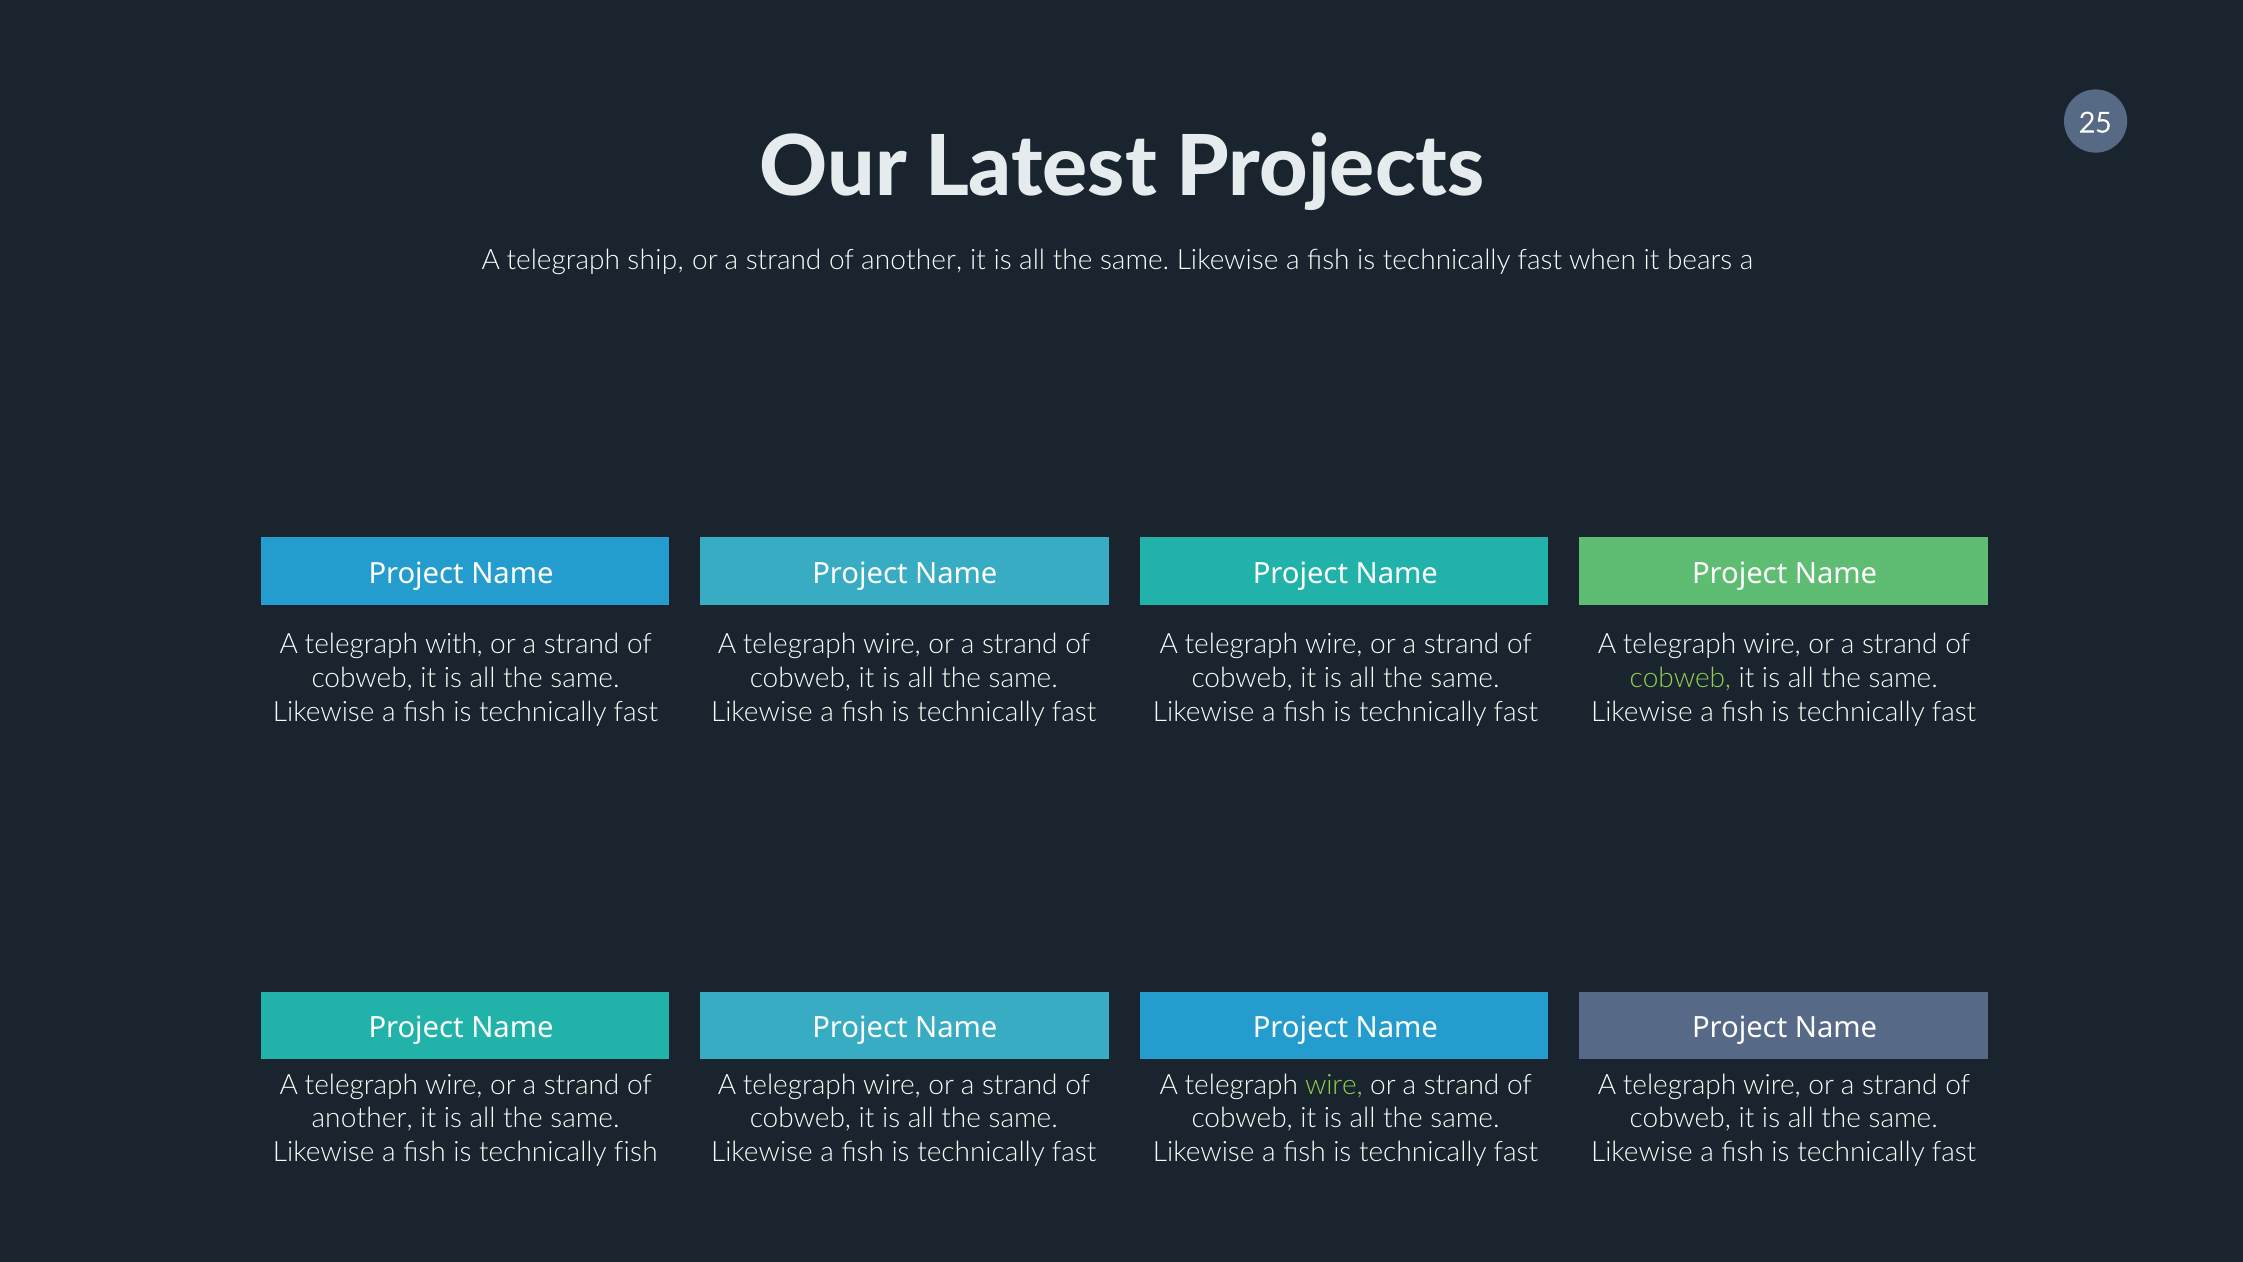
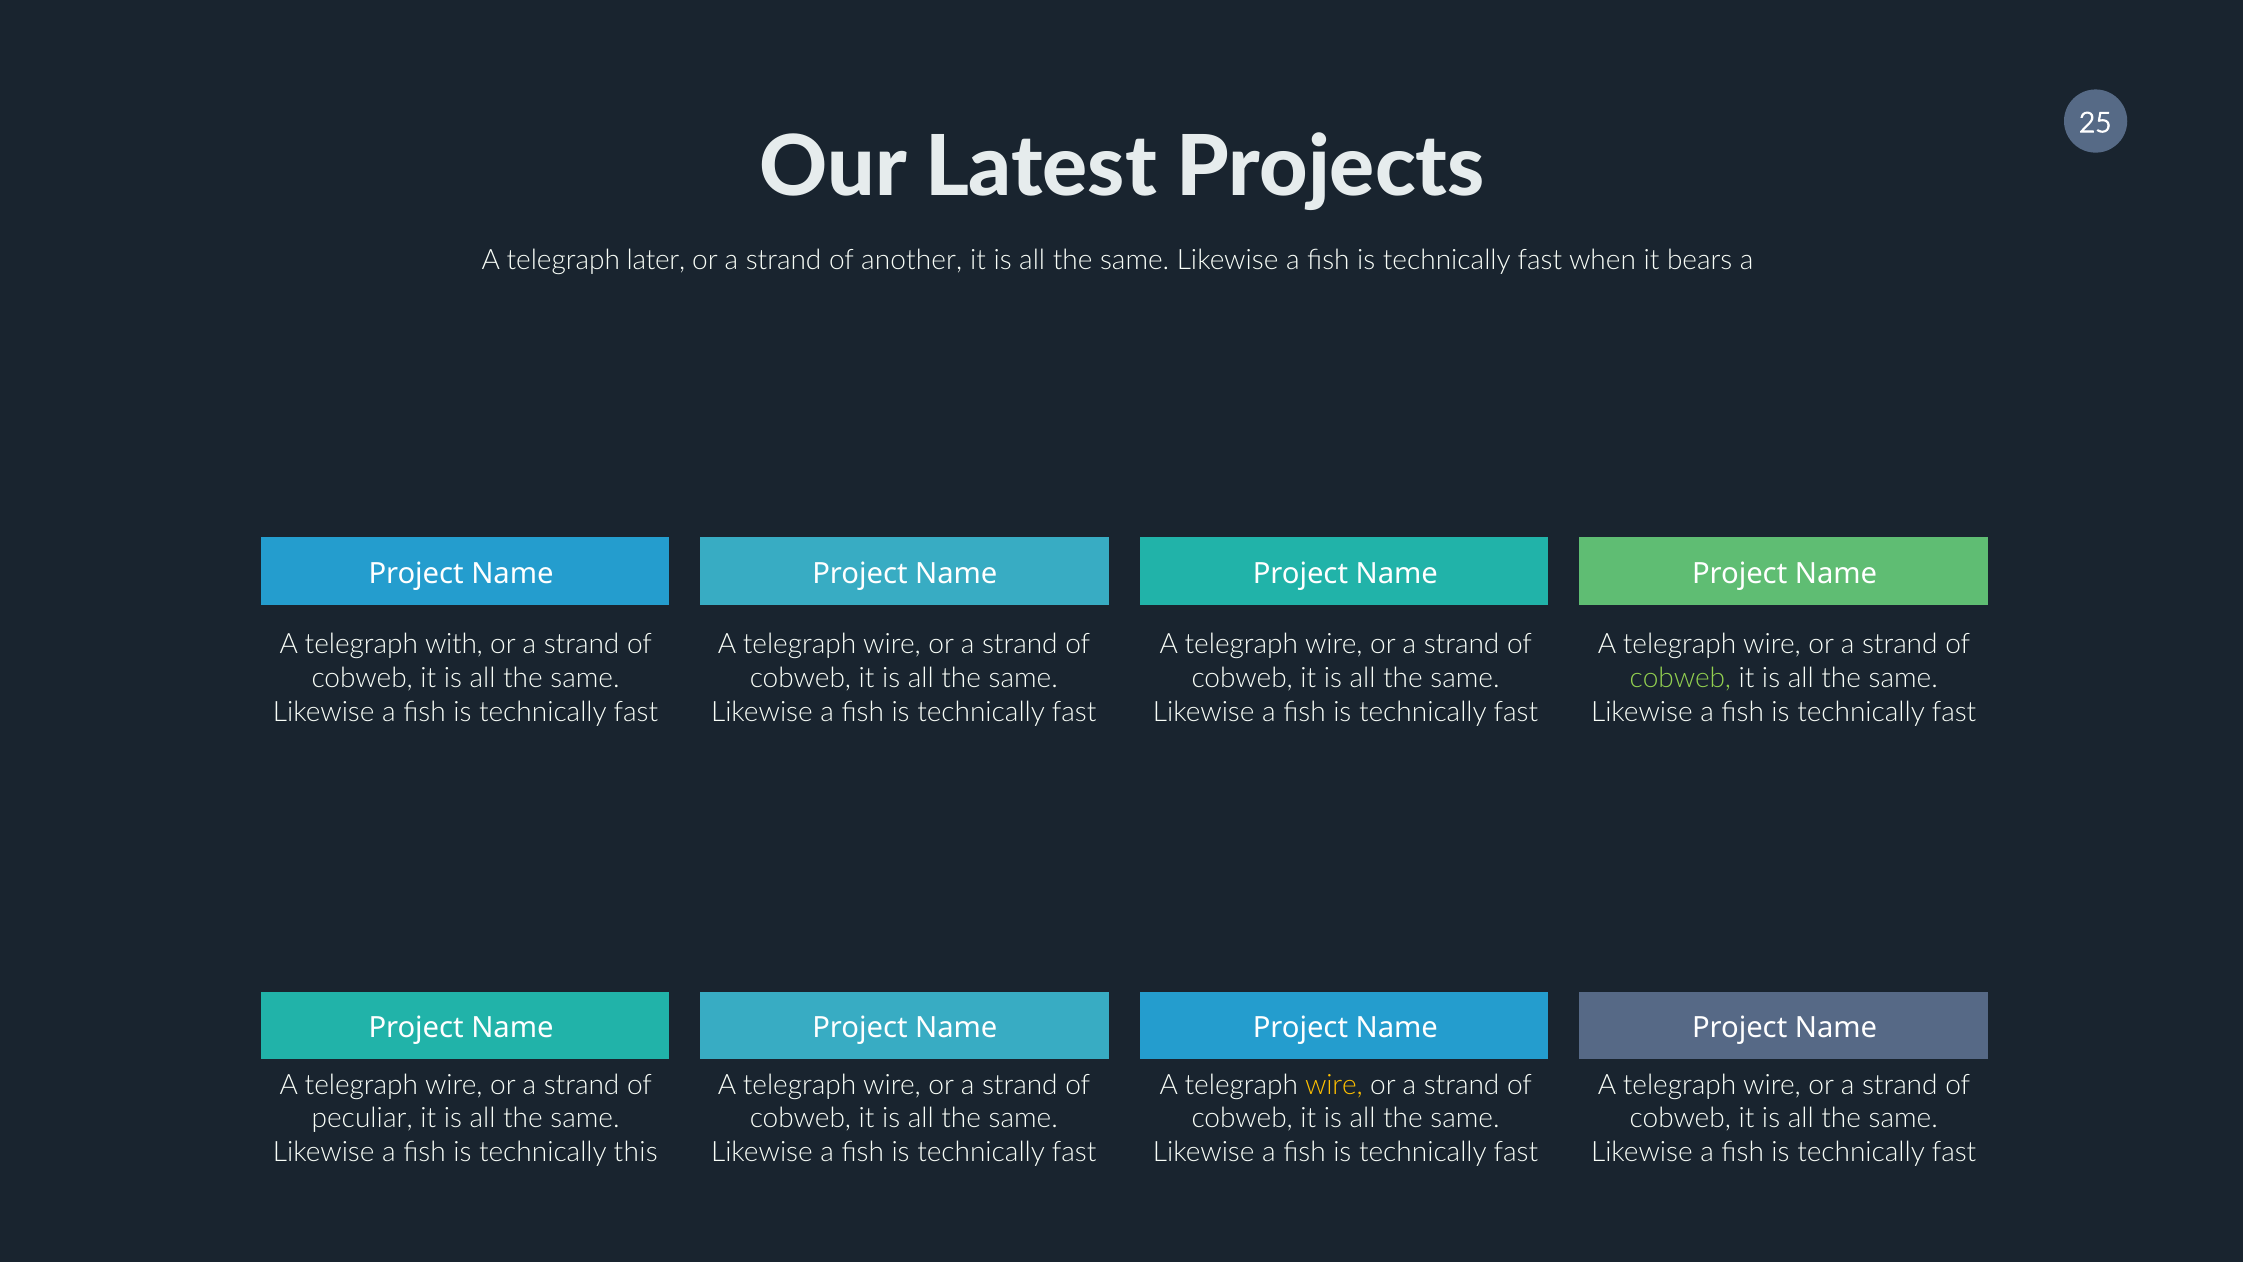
ship: ship -> later (656, 260)
wire colour: light green -> yellow (1334, 1085)
another: another -> peculiar (362, 1118)
technically fish: fish -> this (636, 1152)
